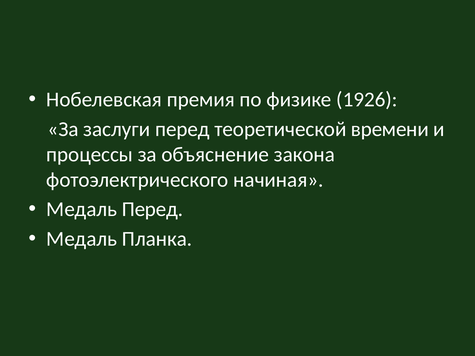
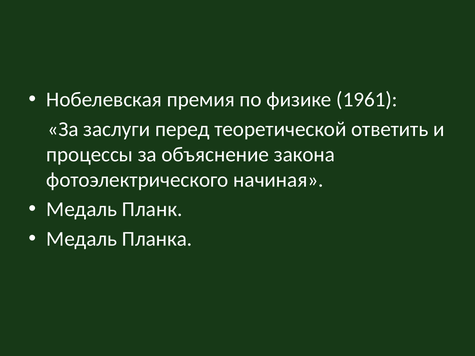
1926: 1926 -> 1961 (367, 100)
времени: времени -> ответить (390, 129)
Медаль Перед: Перед -> Планк (152, 209)
